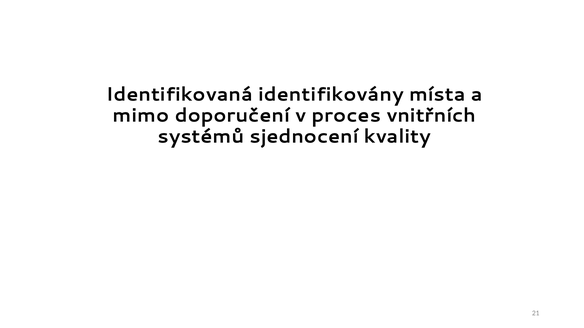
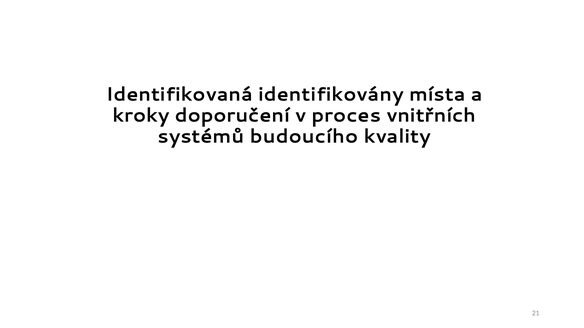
mimo: mimo -> kroky (141, 115)
sjednocení: sjednocení -> budoucího (304, 137)
